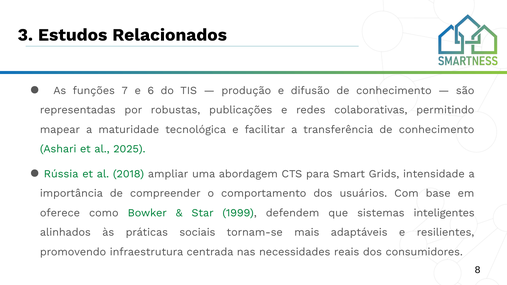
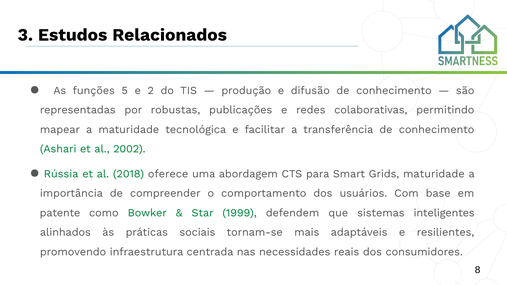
7: 7 -> 5 (125, 91)
6: 6 -> 2 (151, 91)
2025: 2025 -> 2002 (129, 149)
ampliar: ampliar -> oferece (168, 174)
Grids intensidade: intensidade -> maturidade (434, 174)
oferece: oferece -> patente (60, 213)
